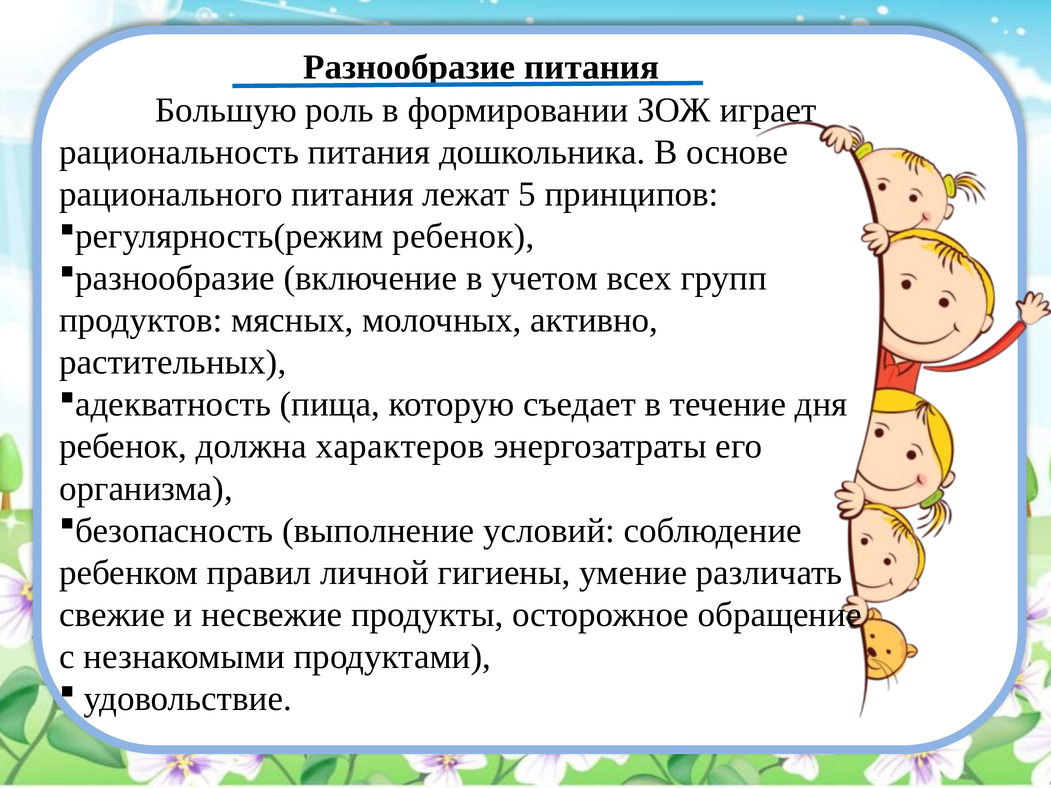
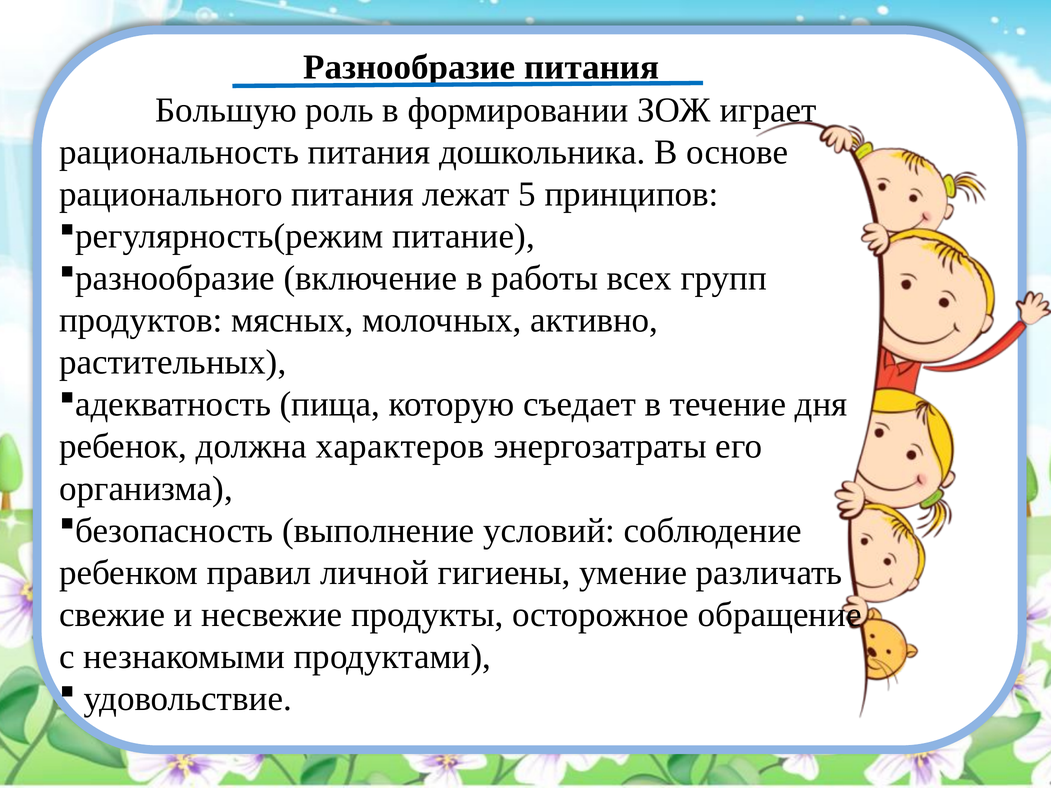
ребенок: ребенок -> питание (464, 236)
учетом: учетом -> работы (545, 278)
